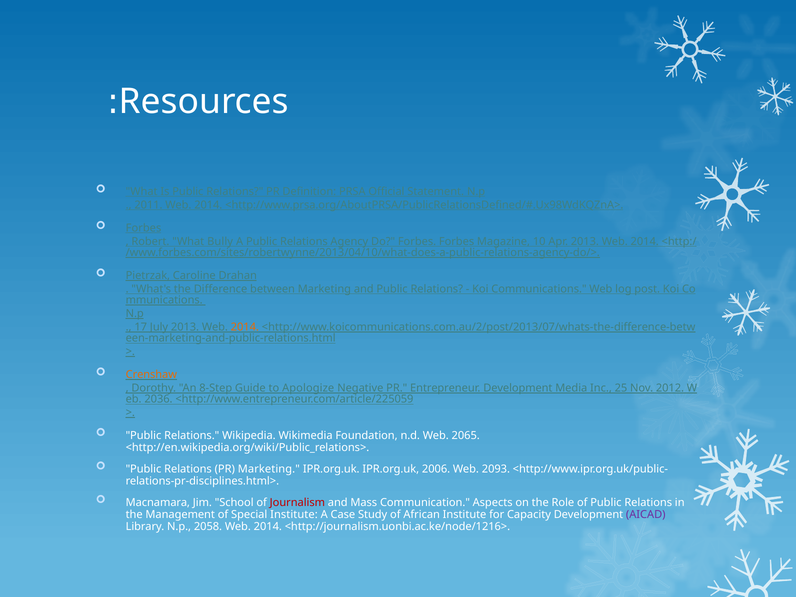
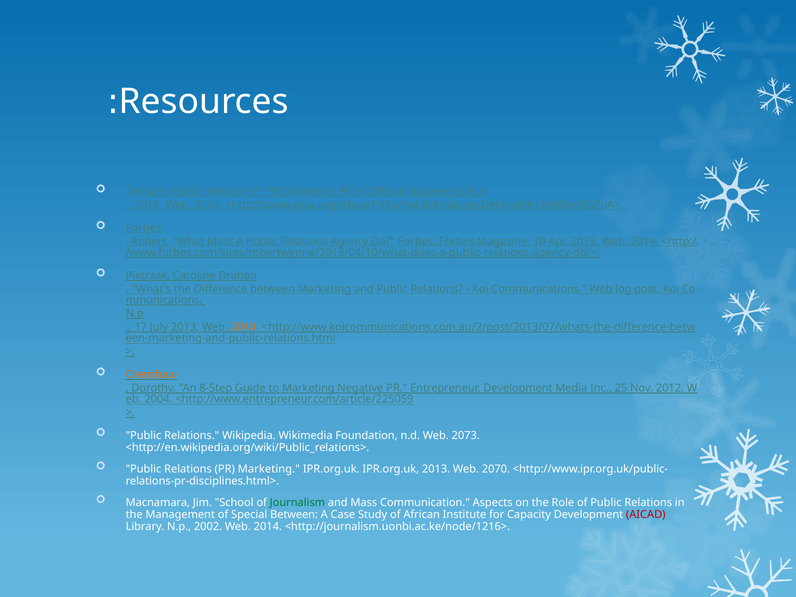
What Bully: Bully -> Mass (220, 241)
to Apologize: Apologize -> Marketing (308, 388)
2036: 2036 -> 2004 (158, 399)
2065: 2065 -> 2073 (466, 436)
IPR.org.uk 2006: 2006 -> 2013 (436, 469)
2093: 2093 -> 2070 (496, 469)
Journalism colour: red -> green (297, 502)
Special Institute: Institute -> Between (294, 514)
AICAD colour: purple -> red (646, 514)
2058: 2058 -> 2002 (208, 526)
